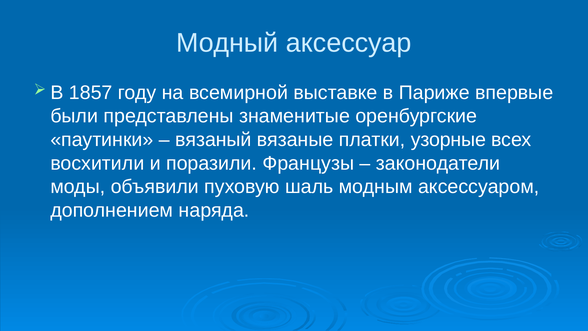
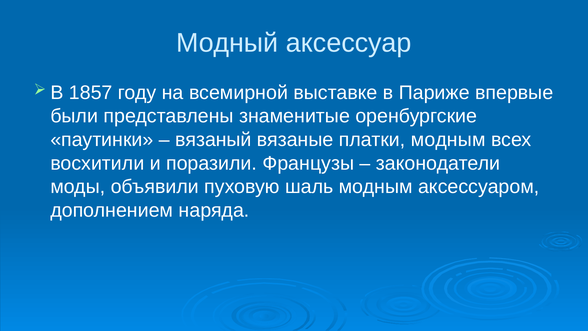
платки узорные: узорные -> модным (448, 140)
